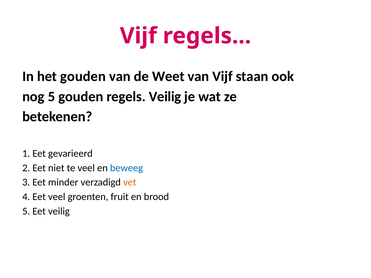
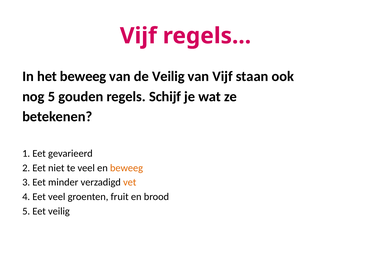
het gouden: gouden -> beweeg (83, 76)
de Weet: Weet -> Veilig (168, 76)
regels Veilig: Veilig -> Schijf (165, 97)
beweeg colour: blue -> orange (127, 168)
